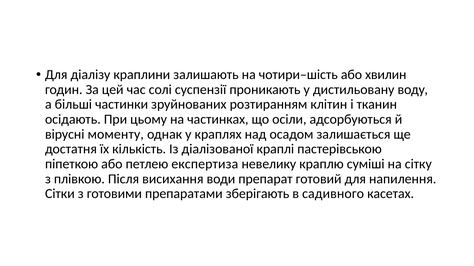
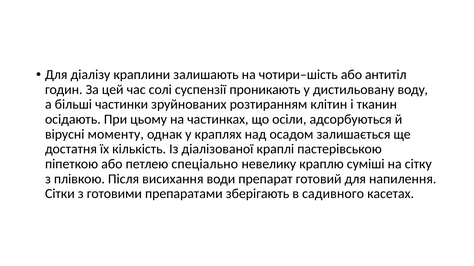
хвилин: хвилин -> антитіл (386, 75)
експертиза: експертиза -> спеціально (205, 164)
